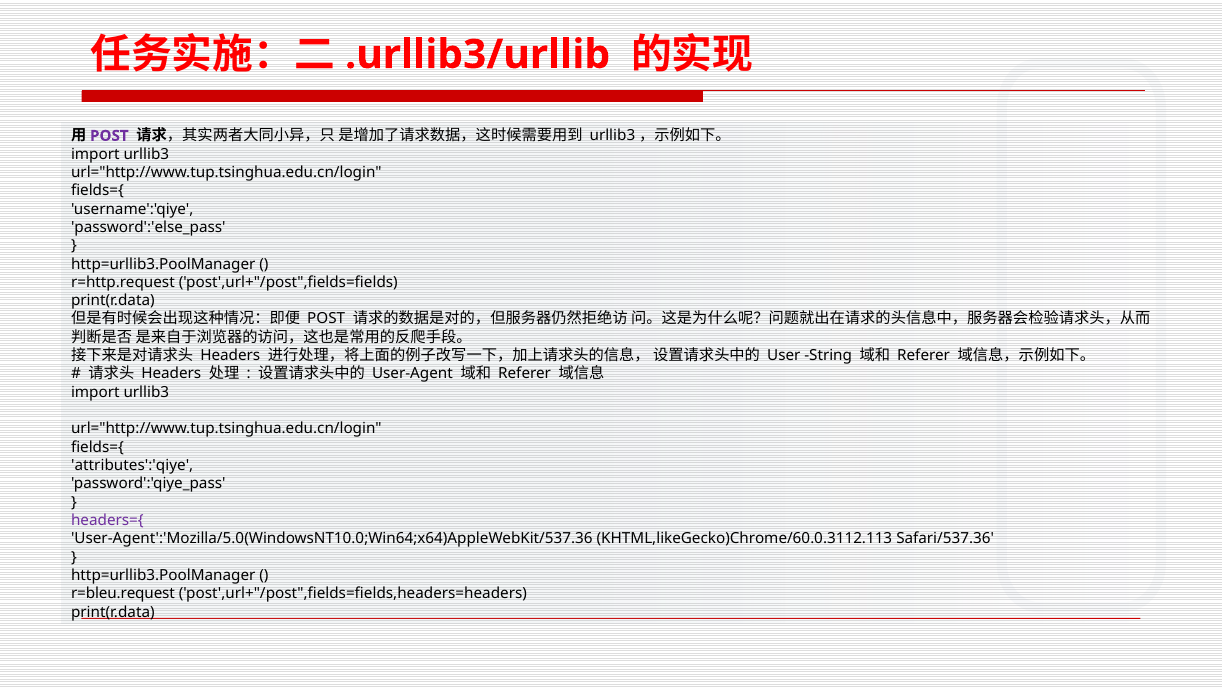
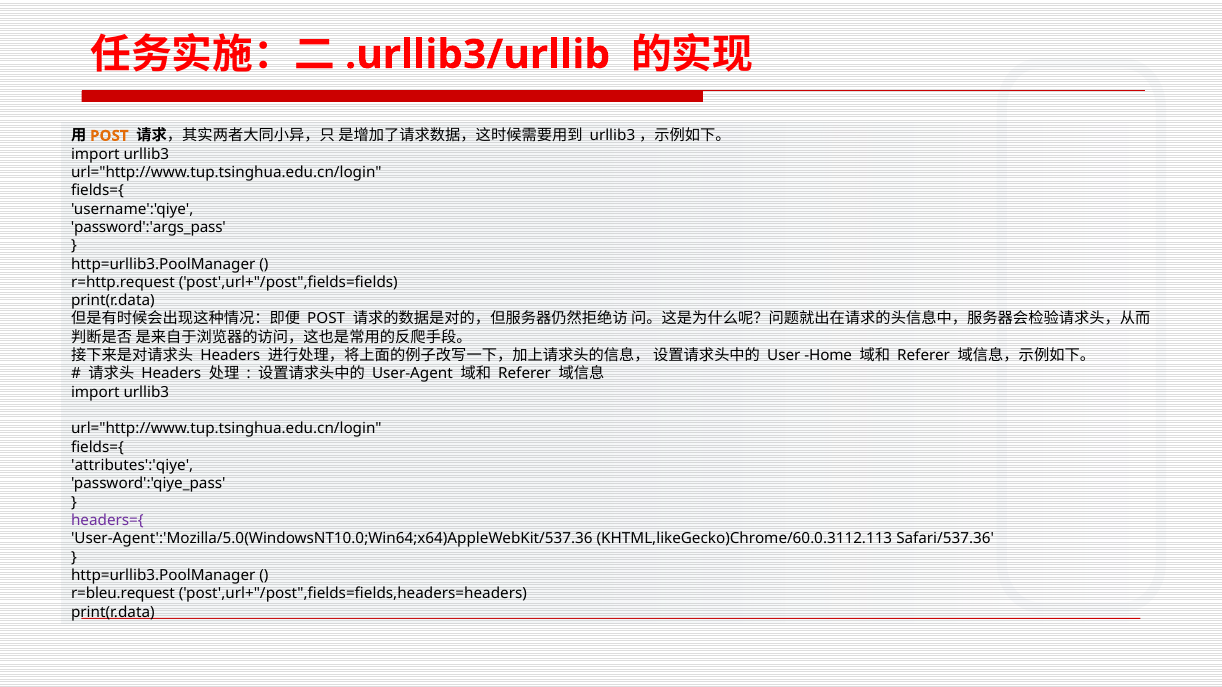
POST colour: purple -> orange (109, 136)
password':'else_pass: password':'else_pass -> password':'args_pass (148, 227)
String: String -> Home (828, 356)
